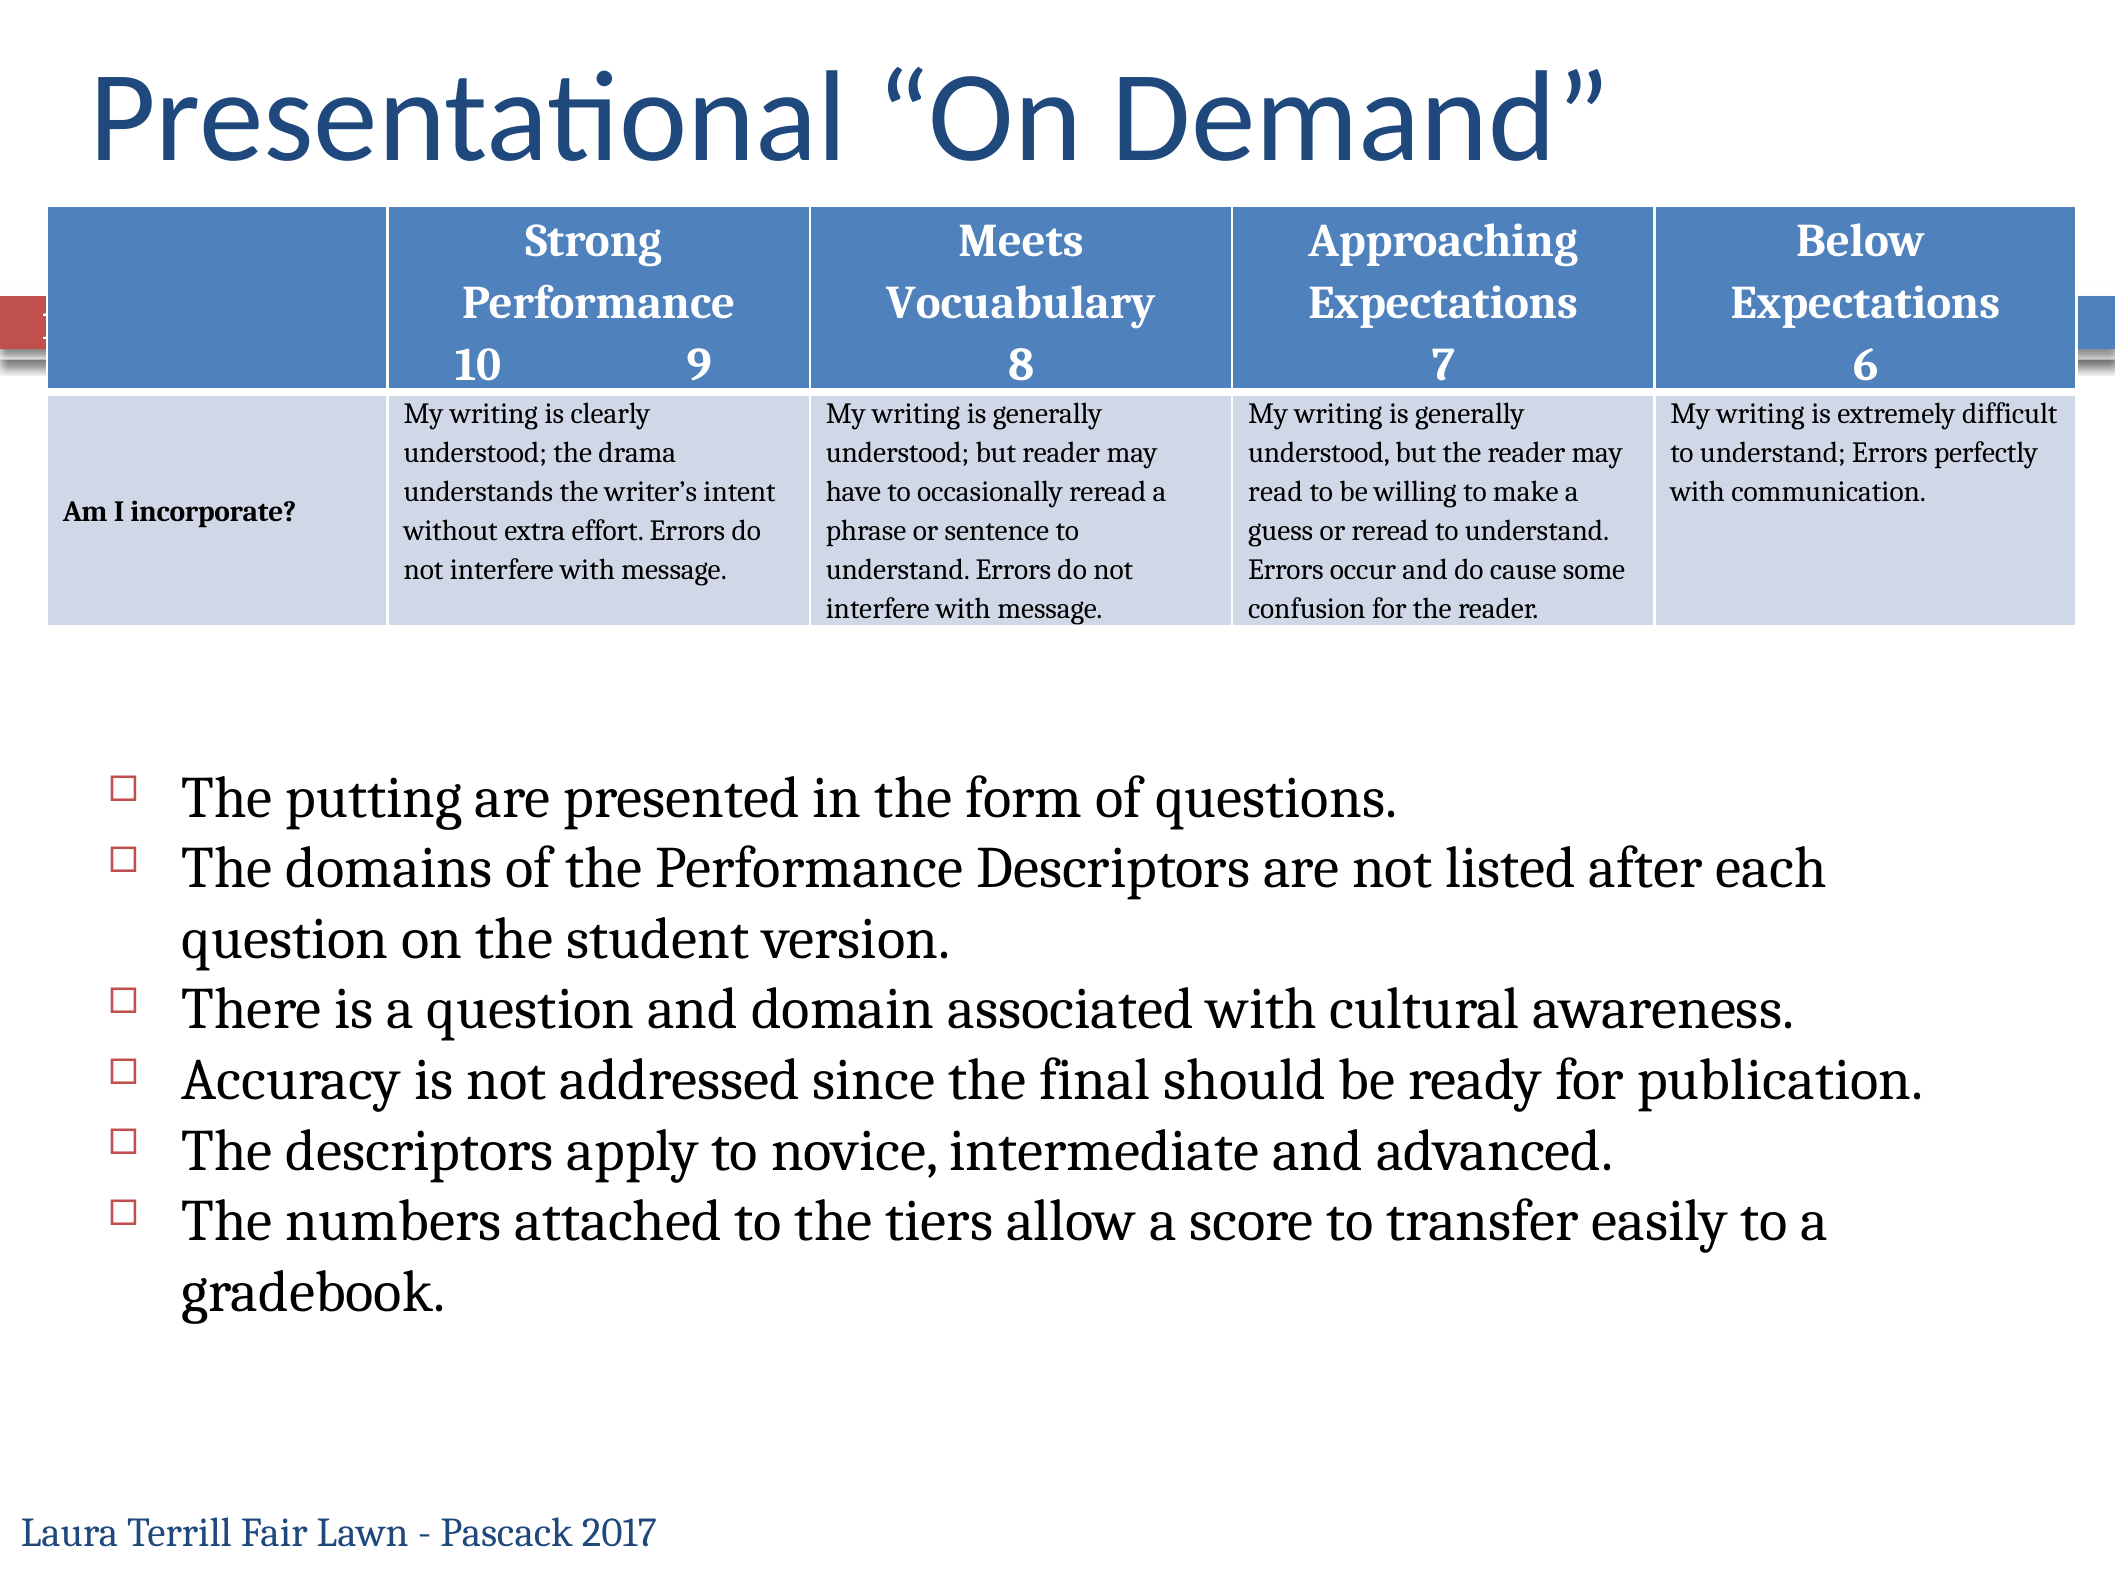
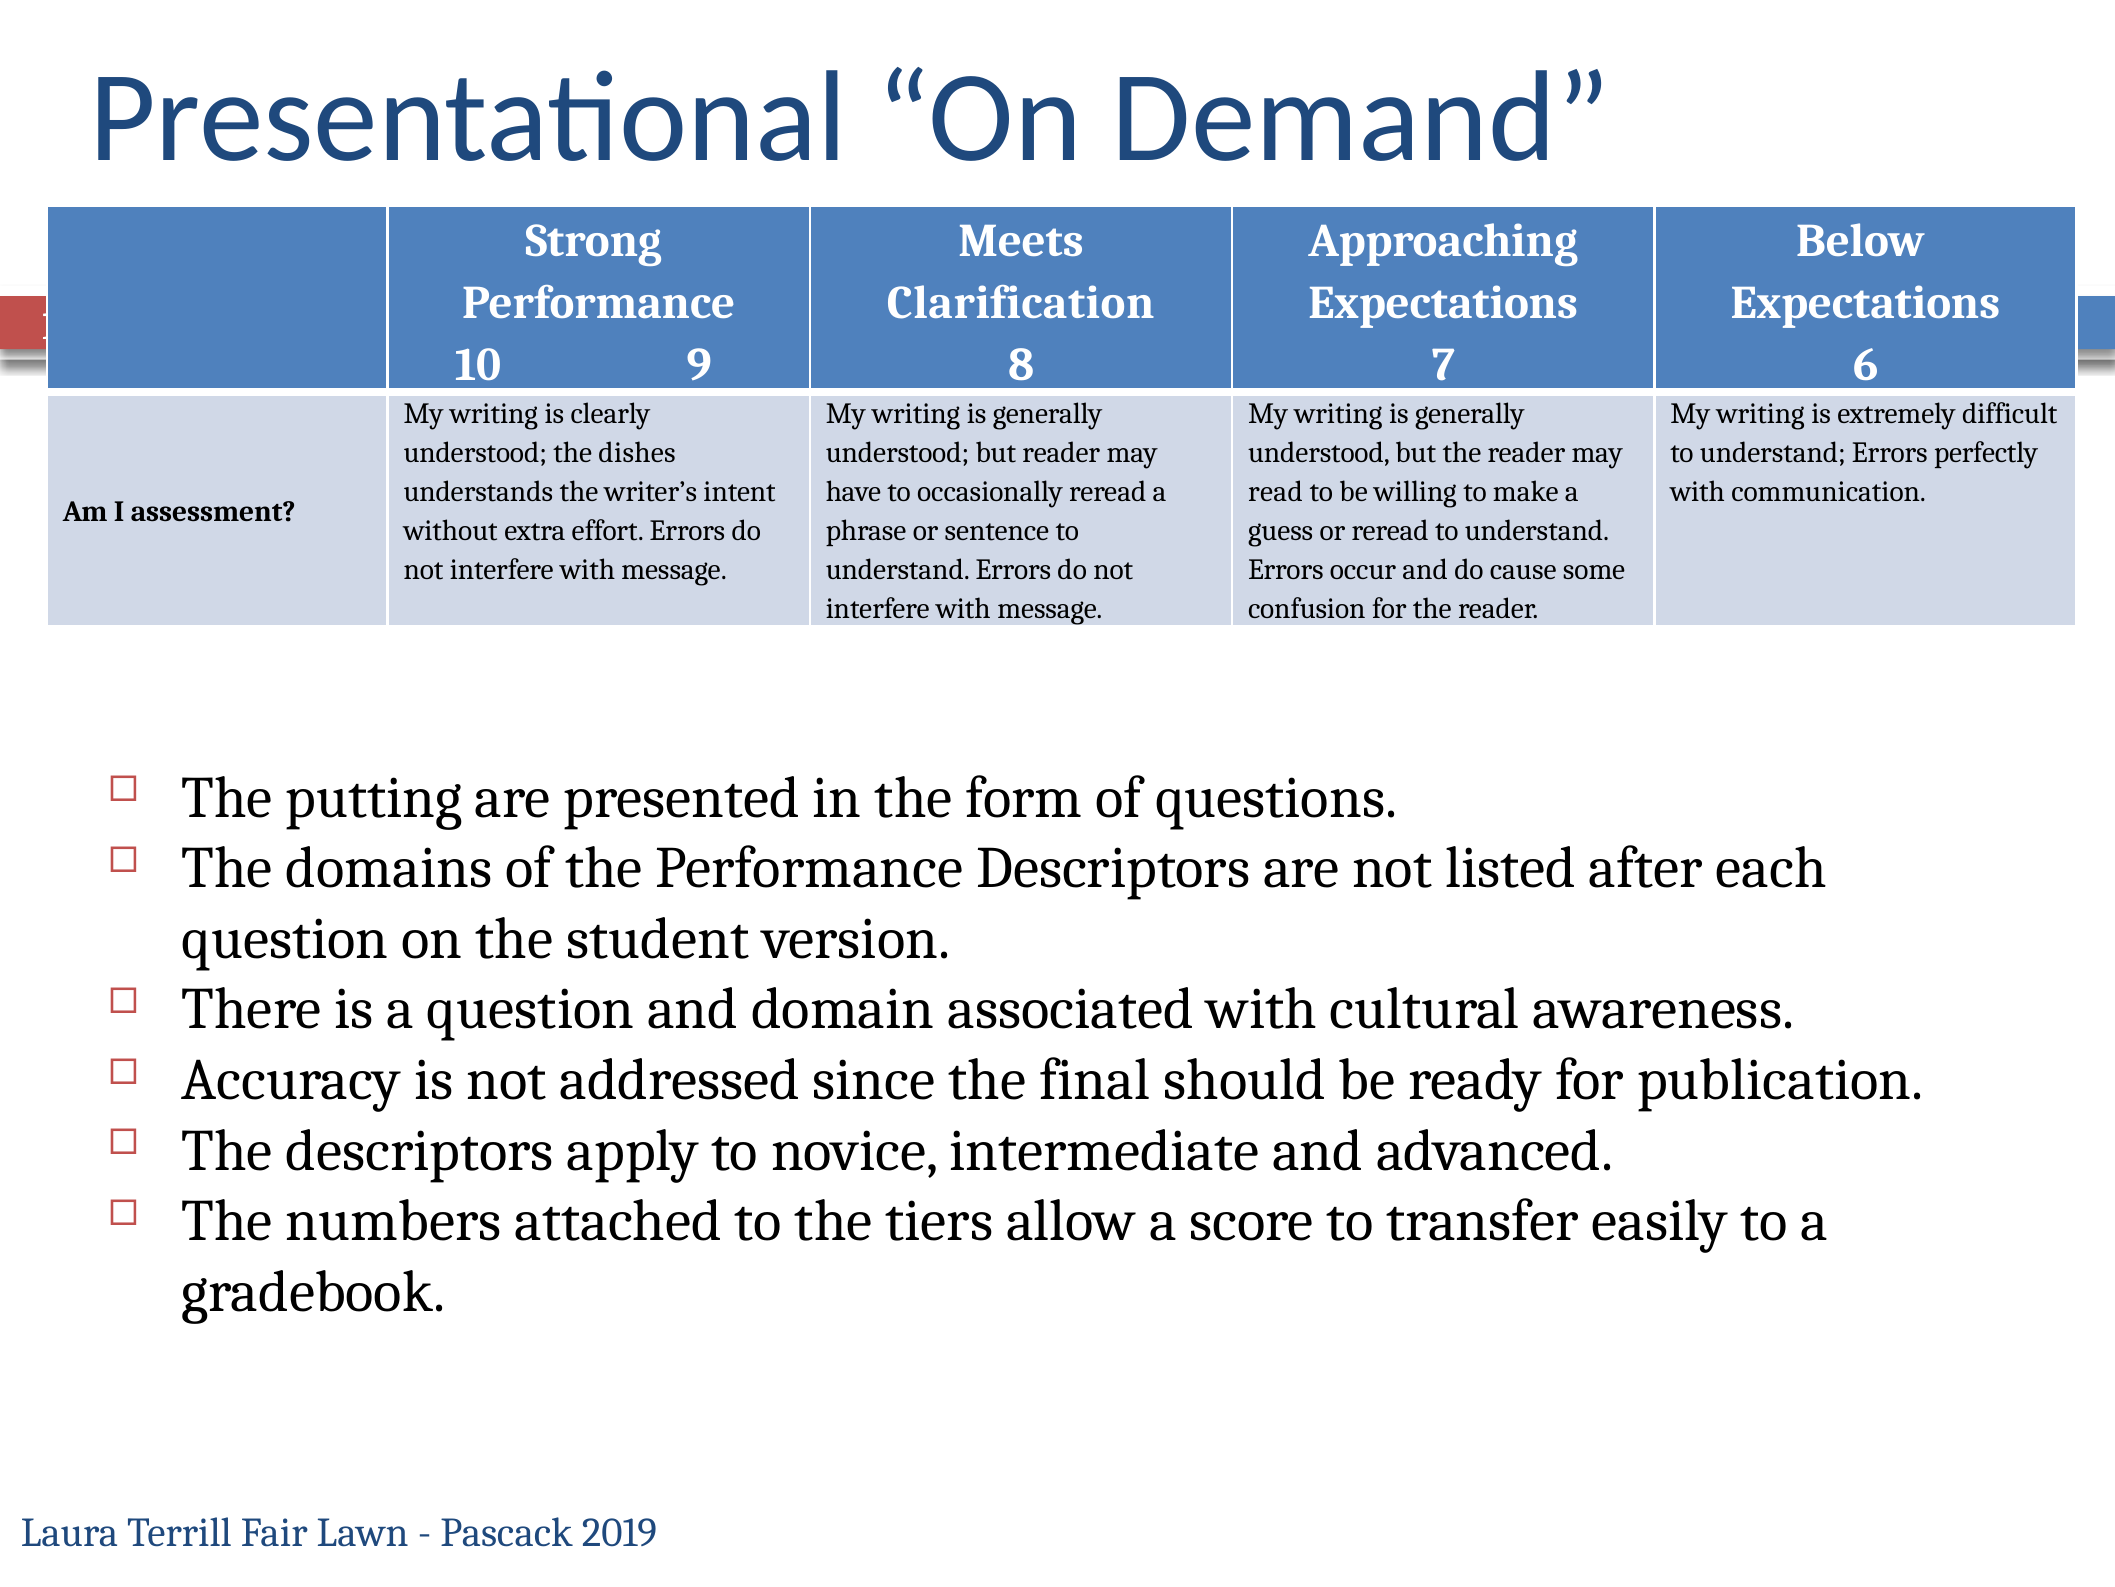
Vocuabulary: Vocuabulary -> Clarification (1021, 303)
drama: drama -> dishes (637, 453)
incorporate: incorporate -> assessment (213, 511)
2017: 2017 -> 2019 (619, 1533)
